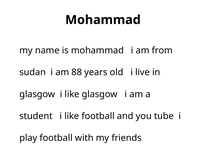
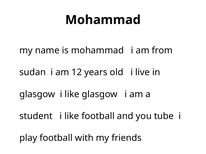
88: 88 -> 12 (77, 72)
